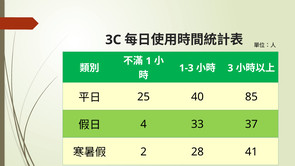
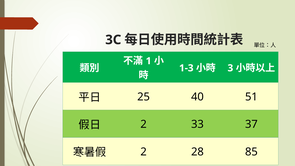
85: 85 -> 51 (251, 97)
4: 4 -> 2 (144, 124)
41: 41 -> 85 (251, 152)
